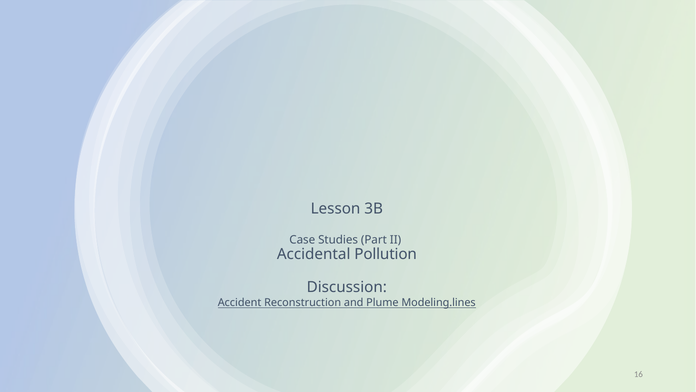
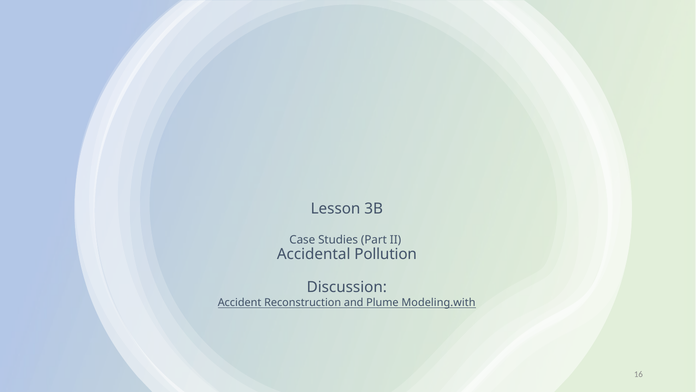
Modeling.lines: Modeling.lines -> Modeling.with (438, 302)
